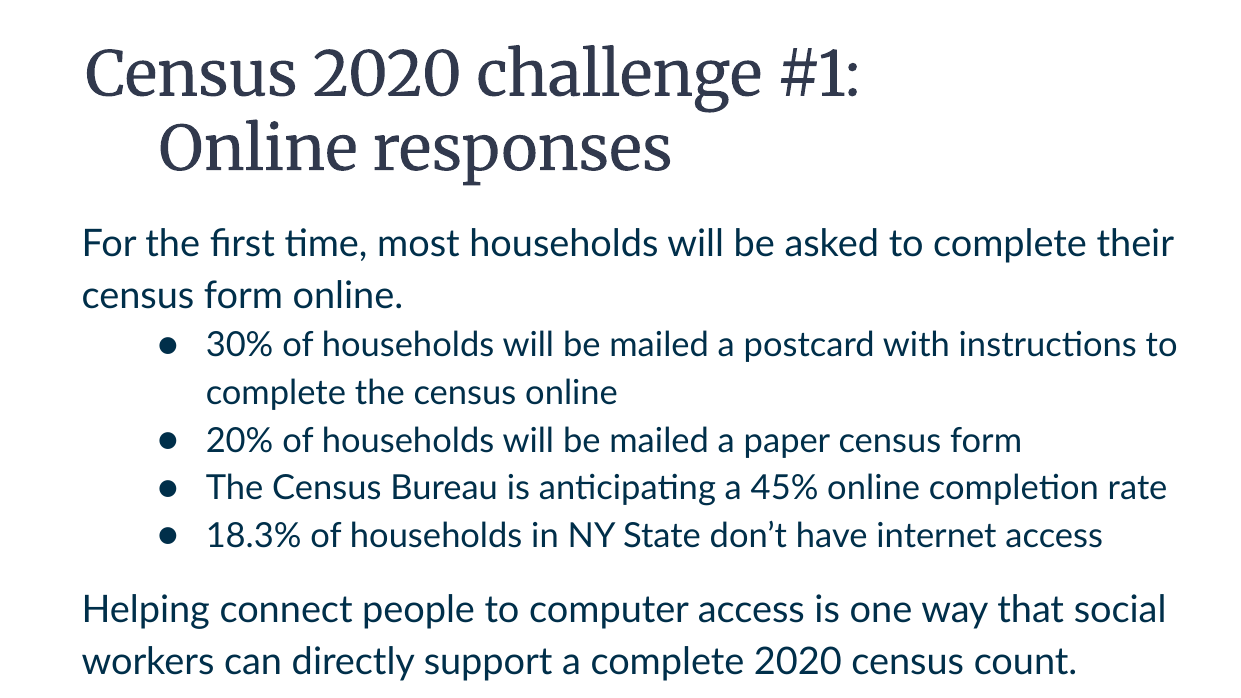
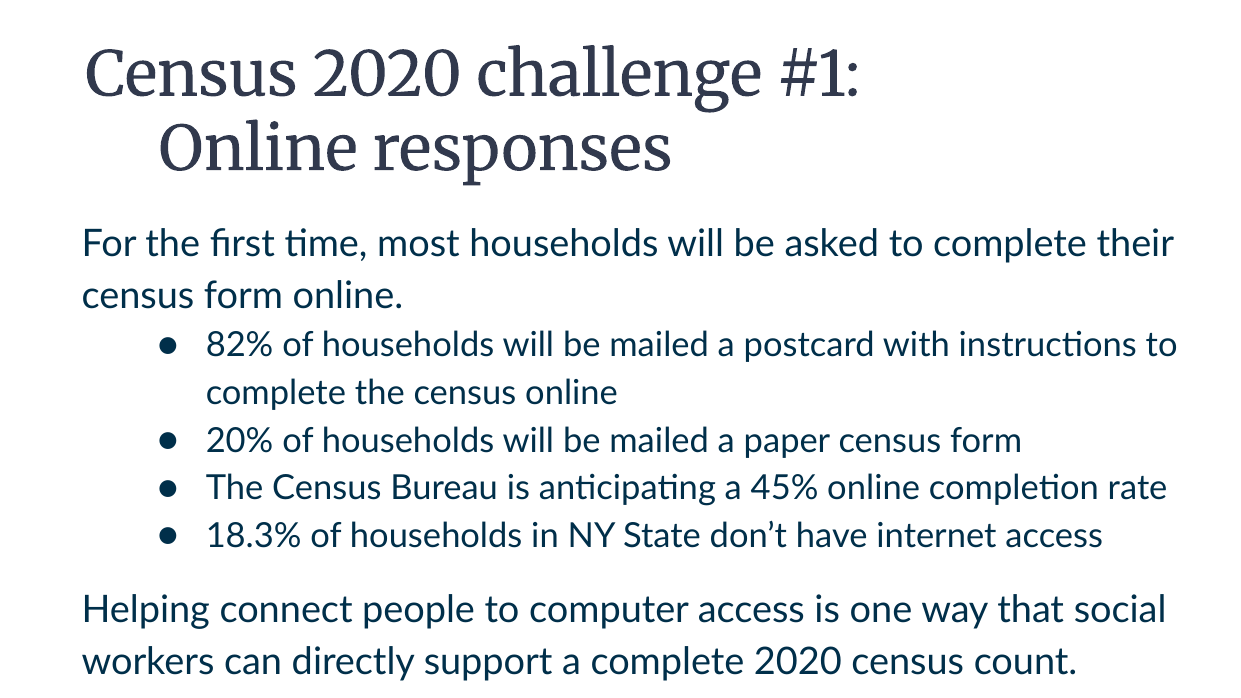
30%: 30% -> 82% (240, 346)
